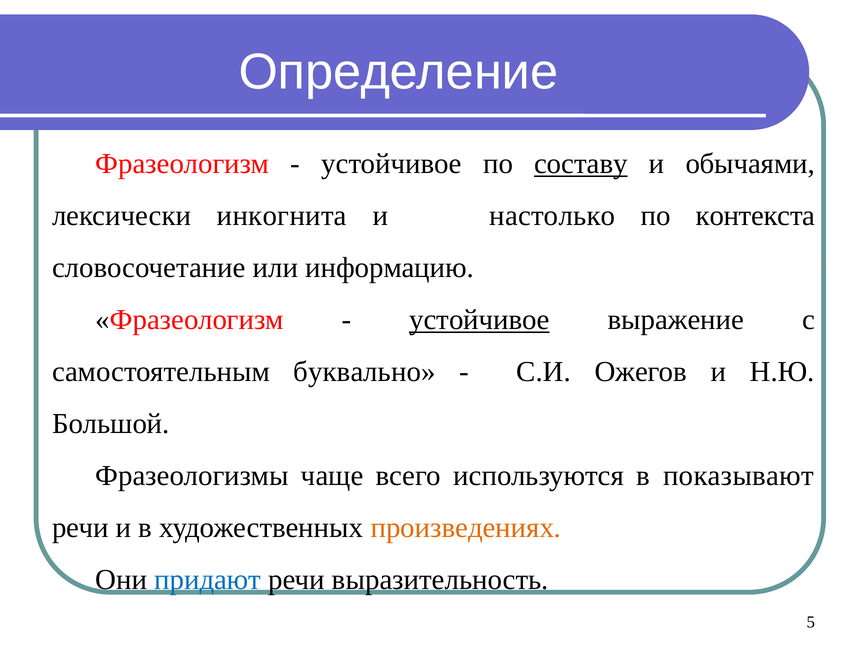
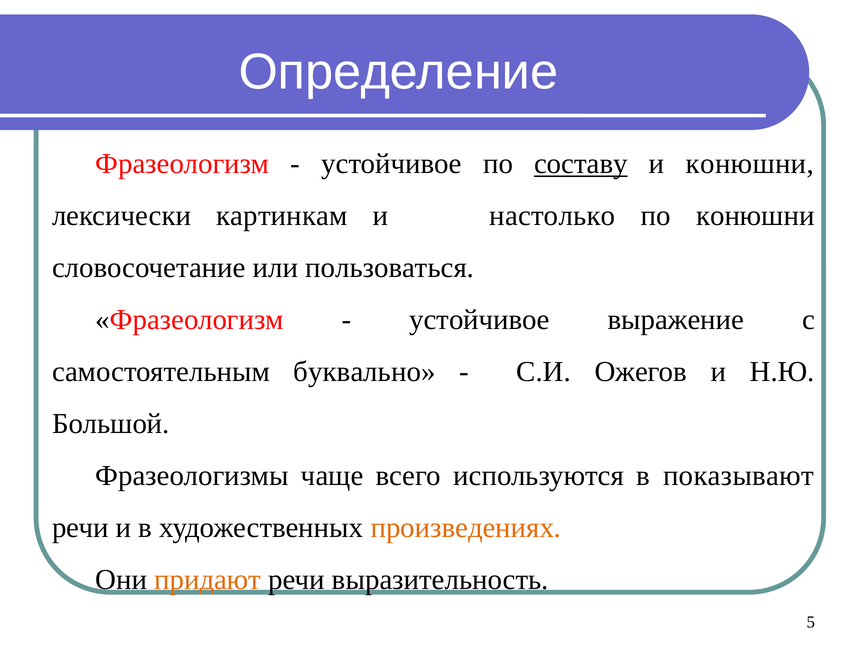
и обычаями: обычаями -> конюшни (750, 164)
инкогнита: инкогнита -> картинкам (282, 216)
по контекста: контекста -> конюшни (755, 216)
информацию: информацию -> пользоваться (390, 268)
устойчивое underline: present -> none (479, 320)
придают colour: blue -> orange (208, 580)
